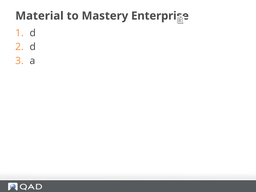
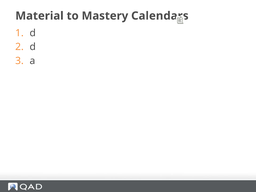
Enterprise: Enterprise -> Calendars (160, 16)
